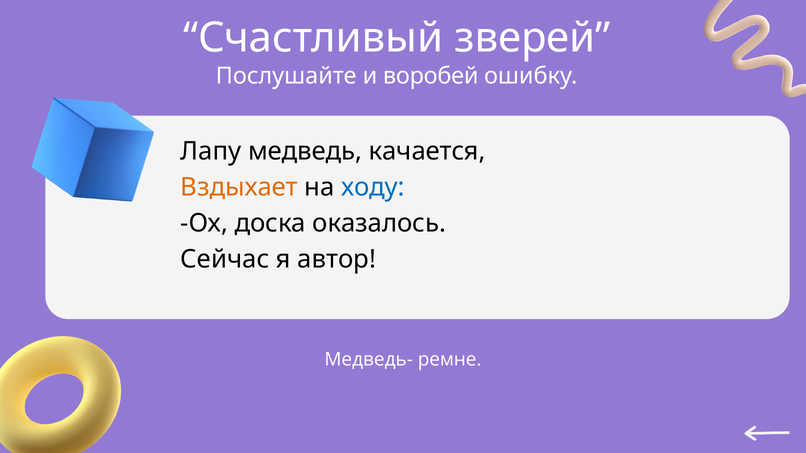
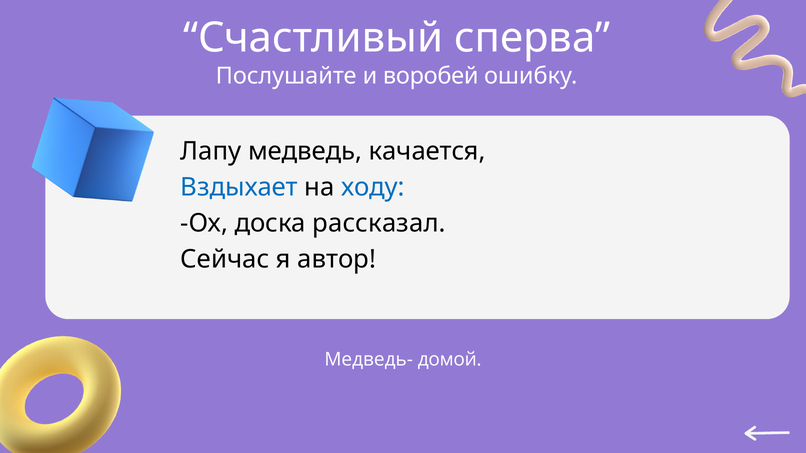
зверей: зверей -> сперва (532, 38)
Вздыхает colour: orange -> blue (239, 187)
оказалось: оказалось -> рассказал (379, 223)
ремне: ремне -> домой (450, 360)
